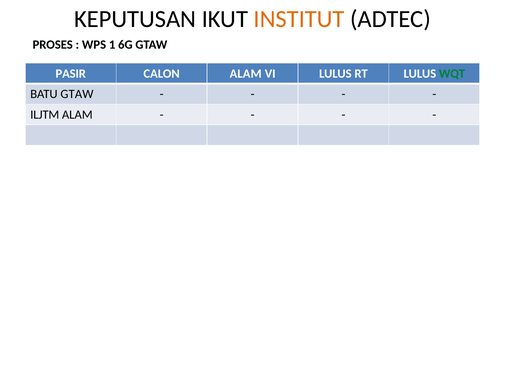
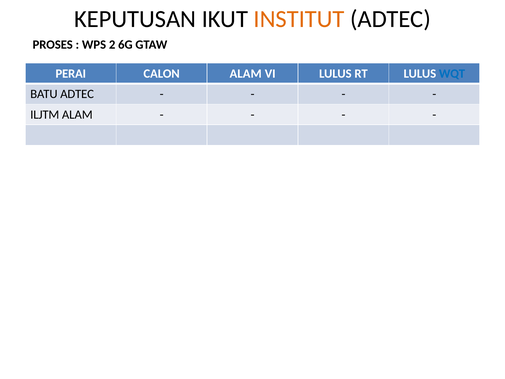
1: 1 -> 2 (112, 45)
PASIR: PASIR -> PERAI (71, 74)
WQT colour: green -> blue (452, 74)
BATU GTAW: GTAW -> ADTEC (77, 94)
